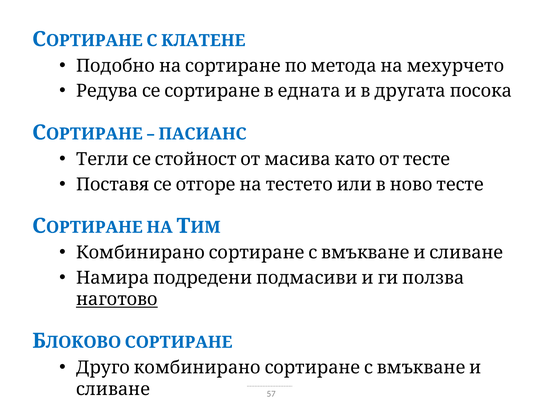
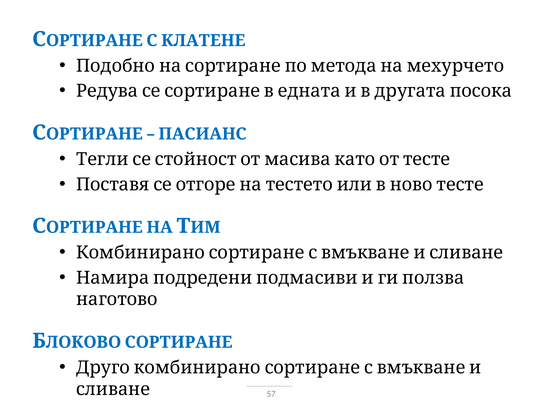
наготово underline: present -> none (117, 300)
